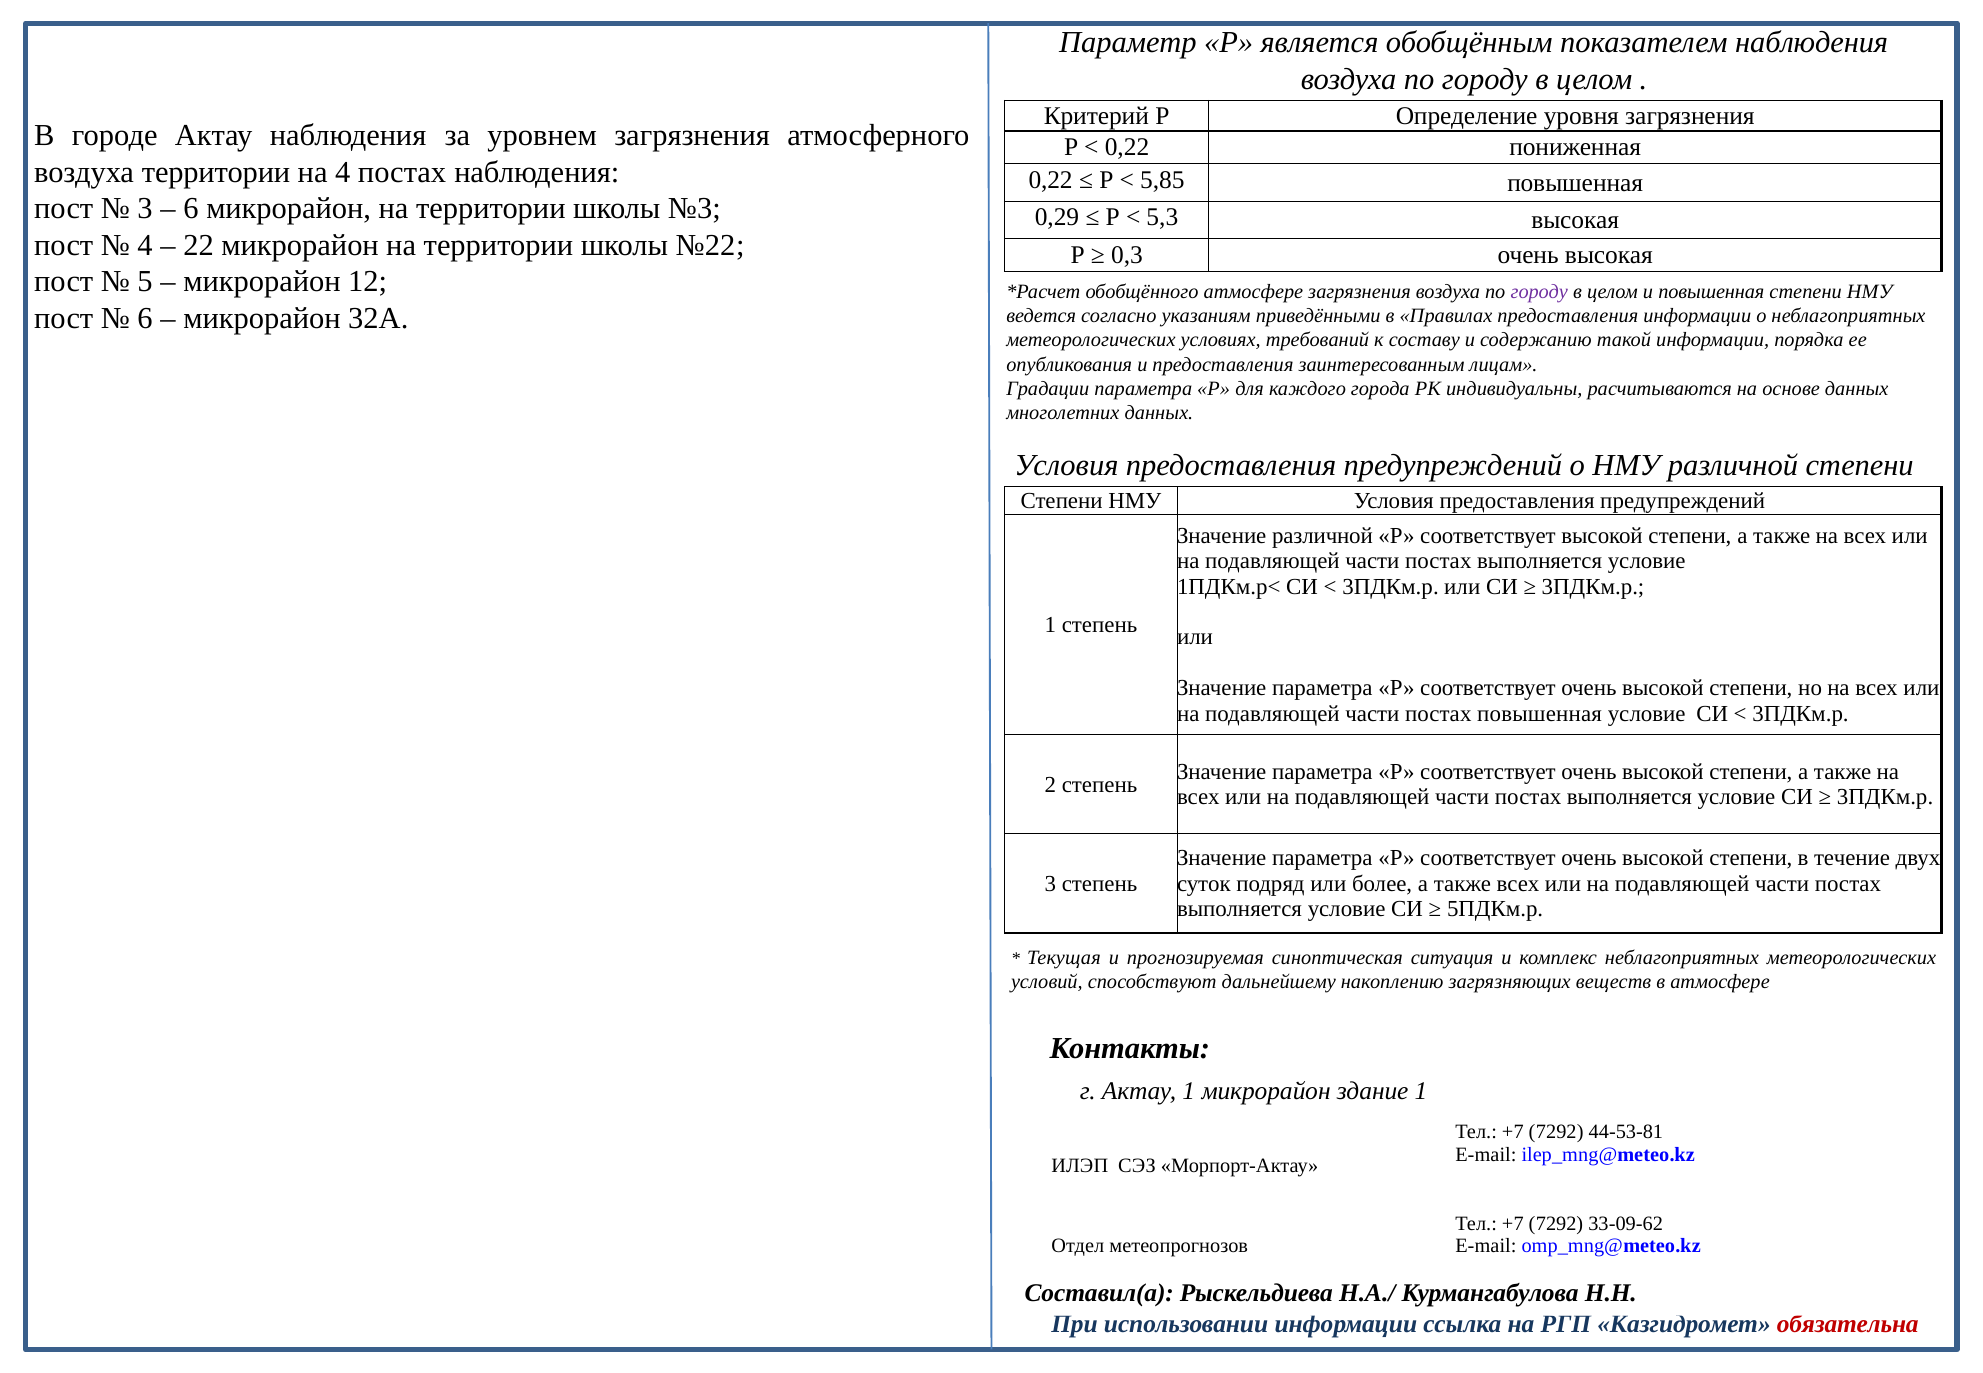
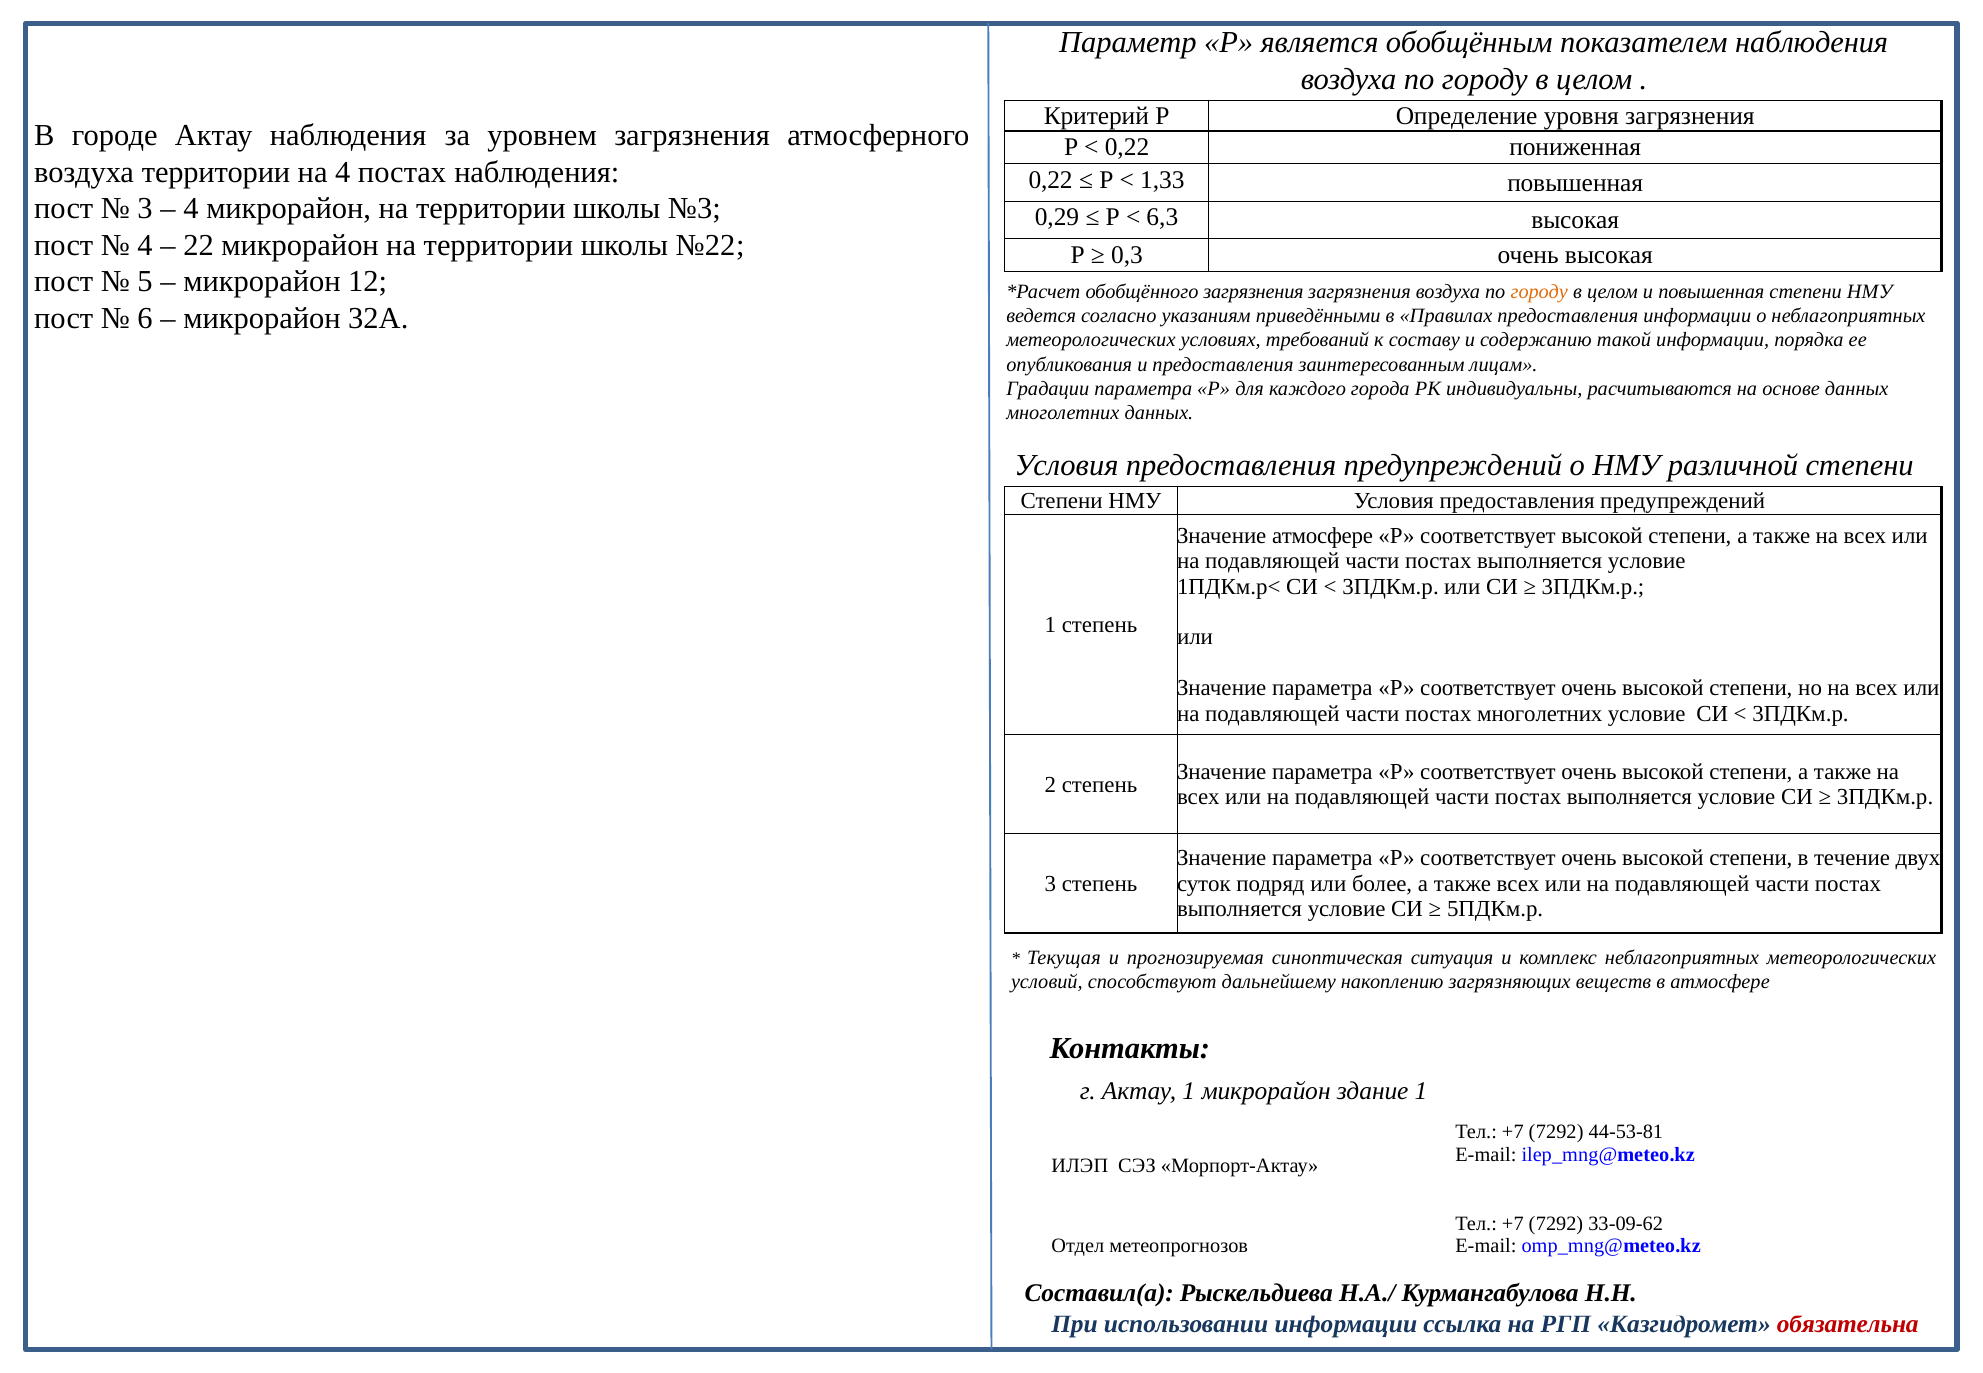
5,85: 5,85 -> 1,33 (1162, 180)
6: 6 -> 4 (191, 209)
5,3: 5,3 -> 6,3 (1162, 217)
обобщённого атмосфере: атмосфере -> загрязнения (1254, 291)
городу colour: purple -> orange (1539, 291)
Значение различной: различной -> атмосфере (1323, 536)
постах повышенная: повышенная -> многолетних (1540, 713)
